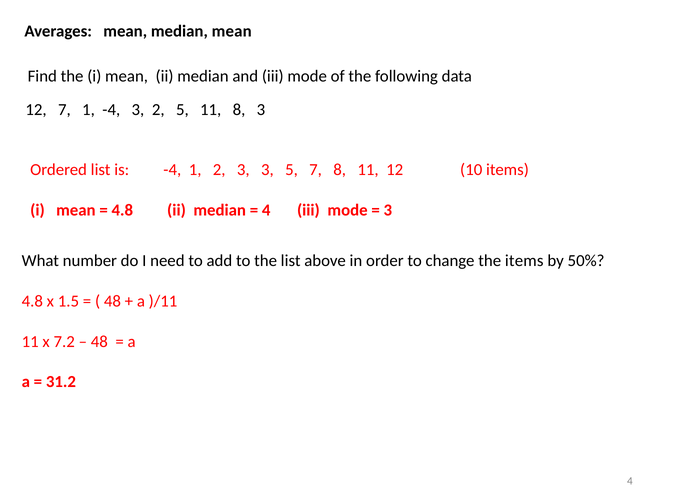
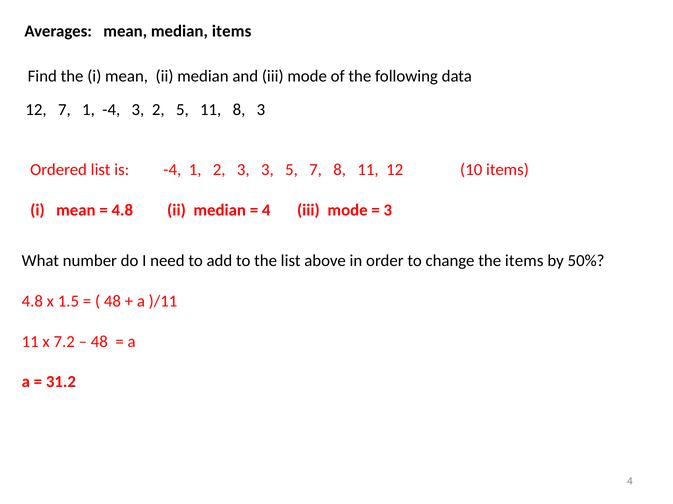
median mean: mean -> items (232, 31)
